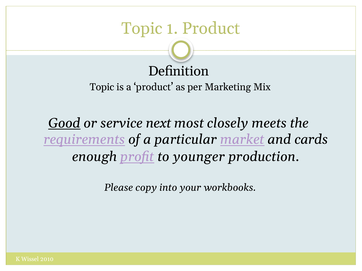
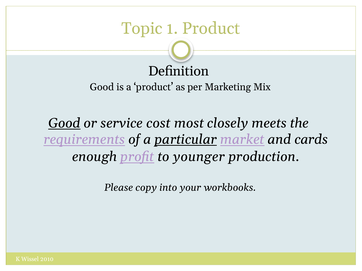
Topic: Topic -> Good (102, 87)
next: next -> cost (158, 123)
particular underline: none -> present (186, 140)
